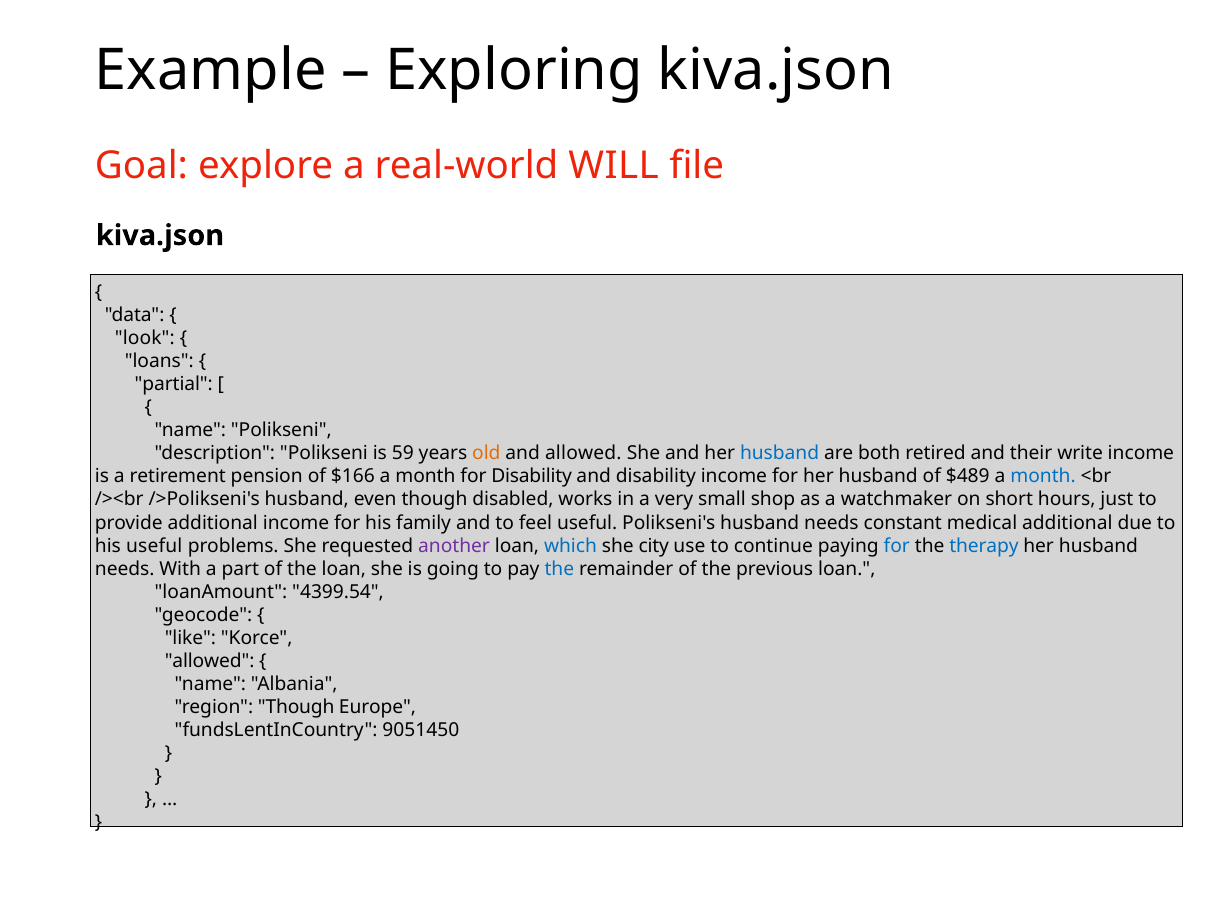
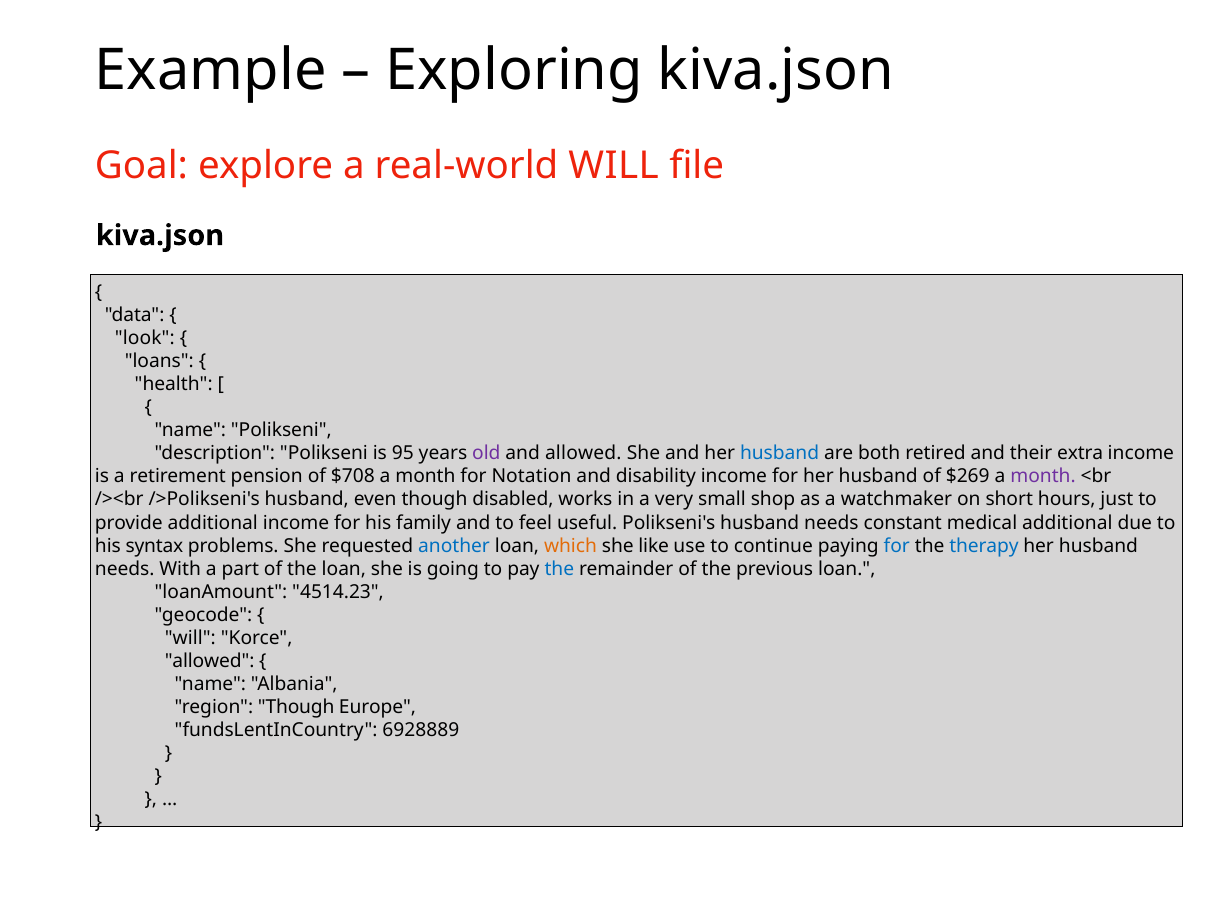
partial: partial -> health (174, 384)
59: 59 -> 95 (403, 454)
old colour: orange -> purple (486, 454)
write: write -> extra (1080, 454)
$166: $166 -> $708 (353, 477)
for Disability: Disability -> Notation (531, 477)
$489: $489 -> $269 (968, 477)
month colour: blue -> purple (1043, 477)
his useful: useful -> syntax (154, 546)
another colour: purple -> blue (454, 546)
which colour: blue -> orange (570, 546)
city: city -> like (654, 546)
4399.54: 4399.54 -> 4514.23 (338, 592)
like: like -> will (190, 638)
9051450: 9051450 -> 6928889 (421, 730)
